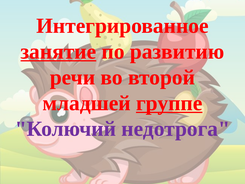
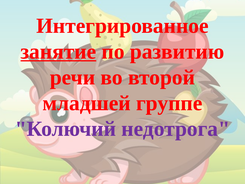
группе underline: present -> none (169, 103)
